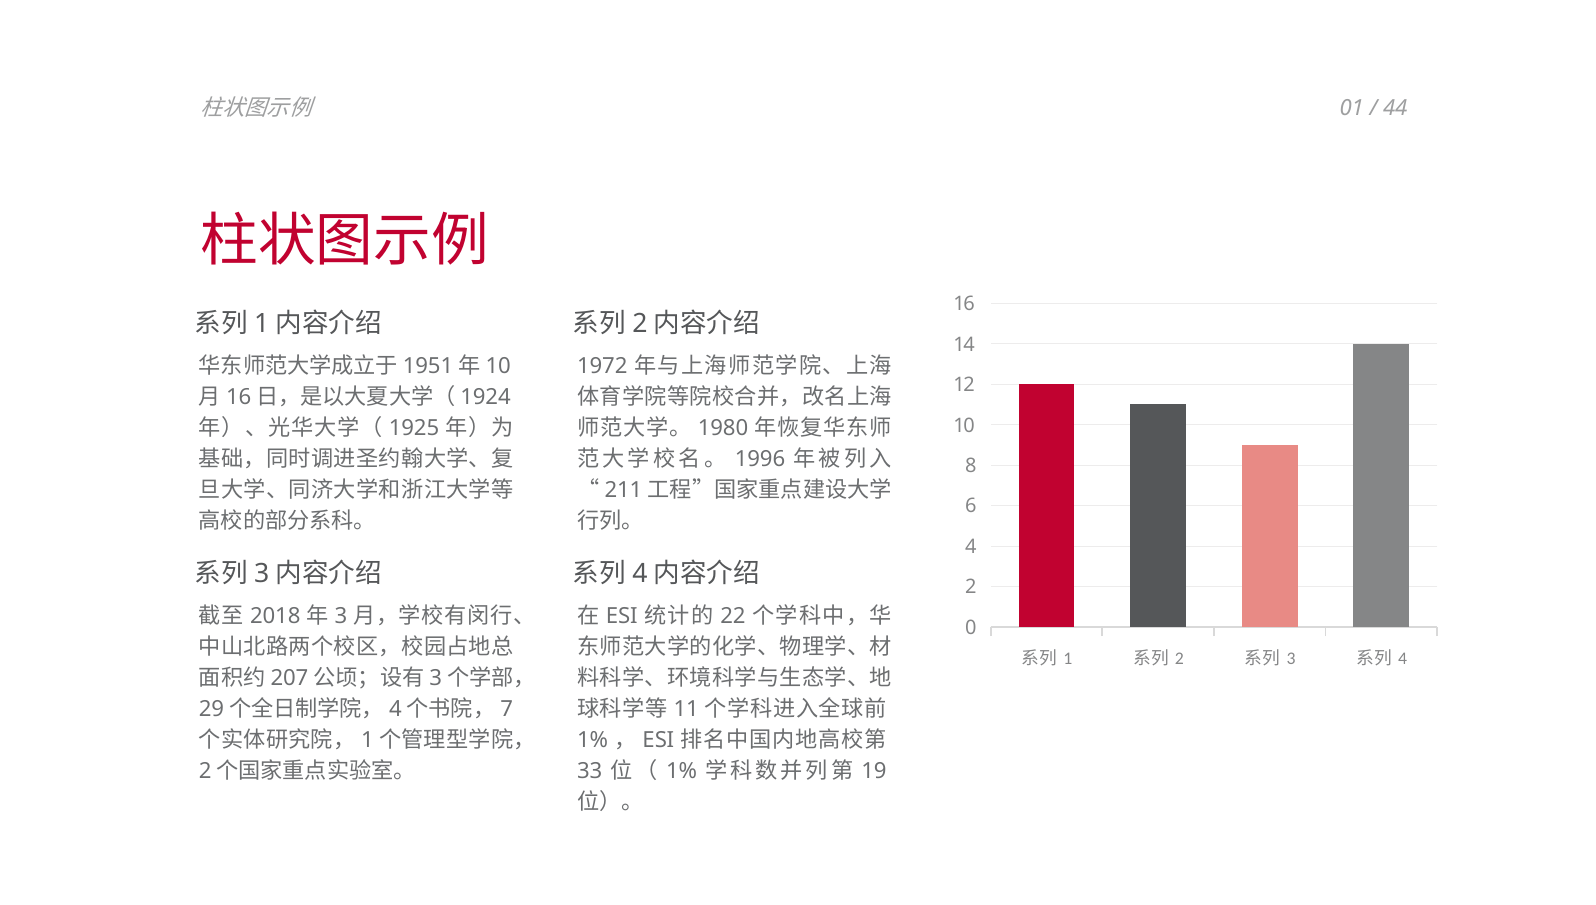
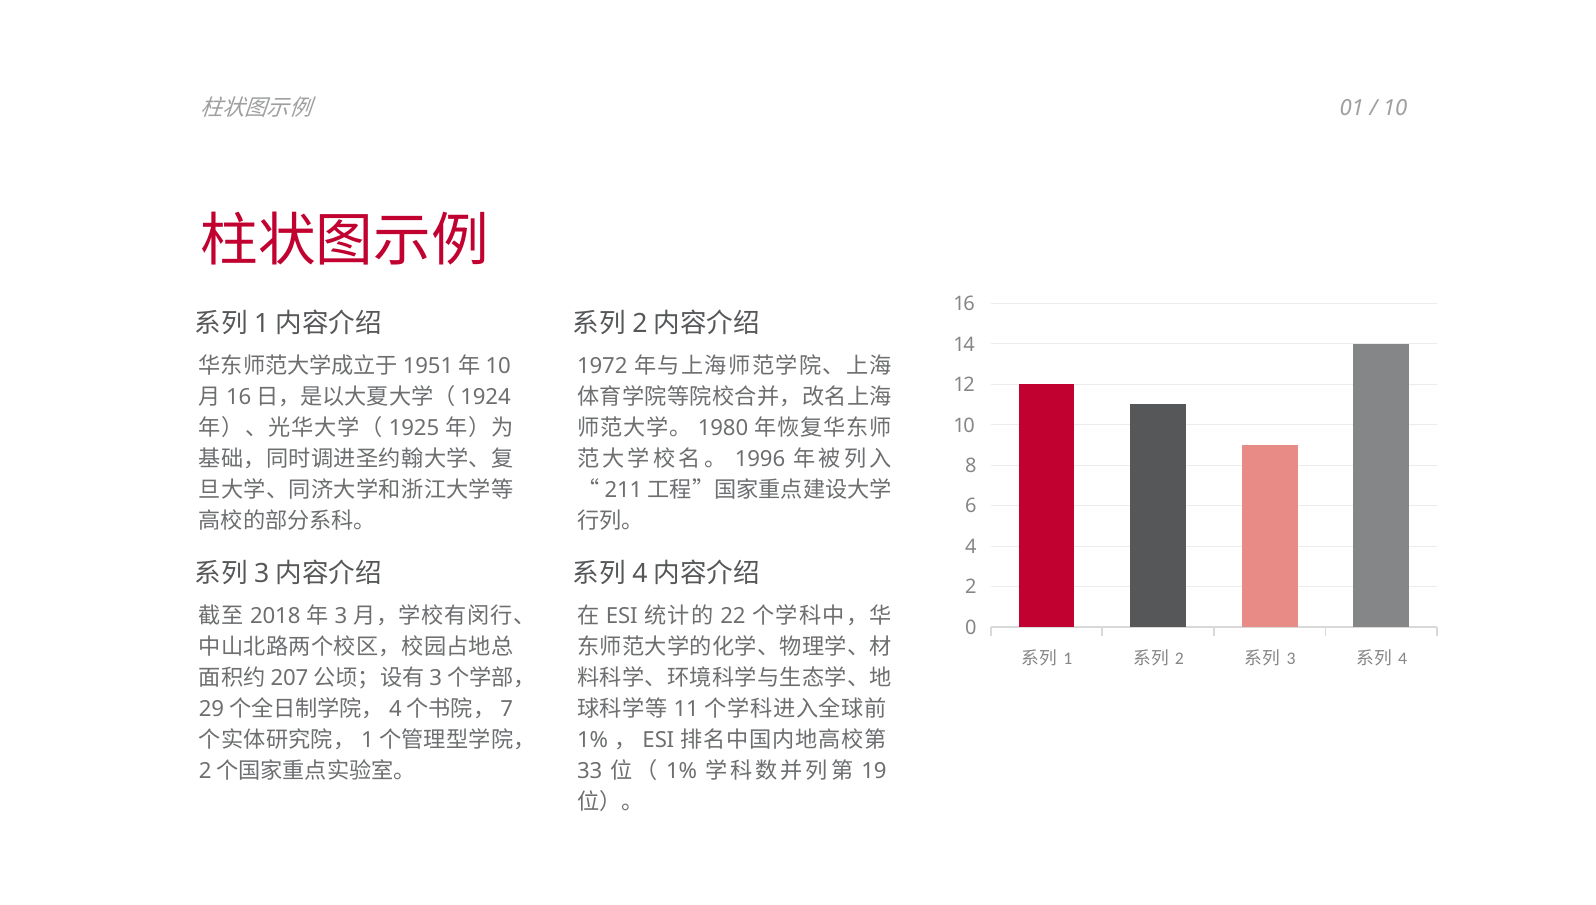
44: 44 -> 10 (1395, 108)
